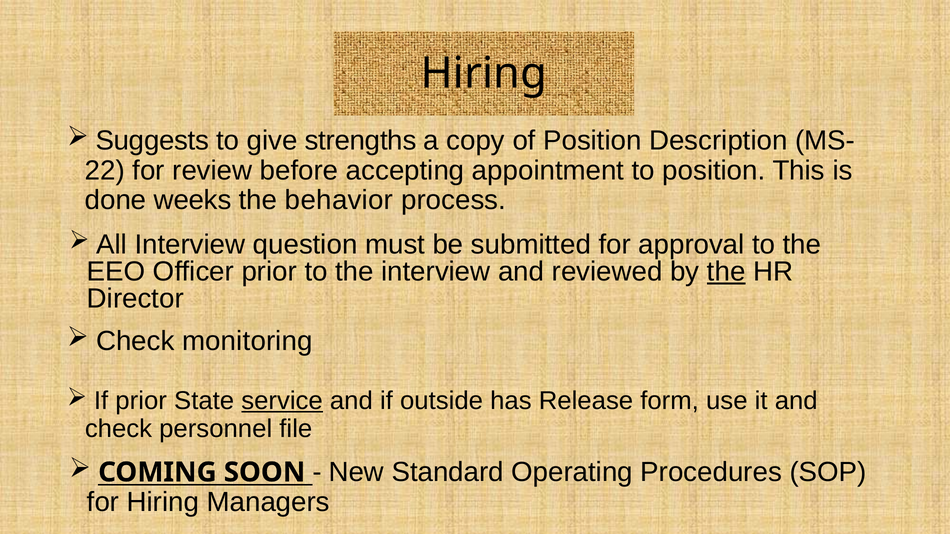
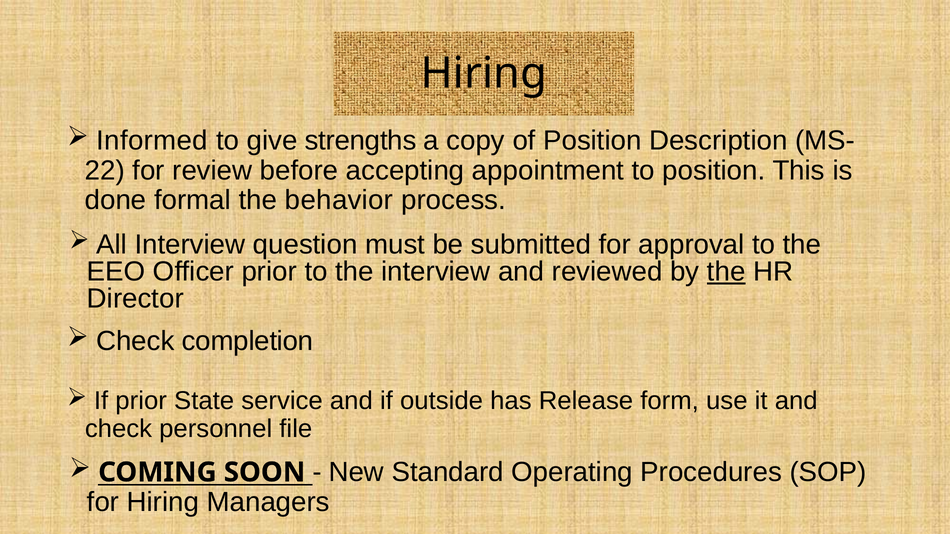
Suggests: Suggests -> Informed (152, 141)
weeks: weeks -> formal (193, 200)
monitoring: monitoring -> completion (248, 341)
service underline: present -> none (282, 401)
